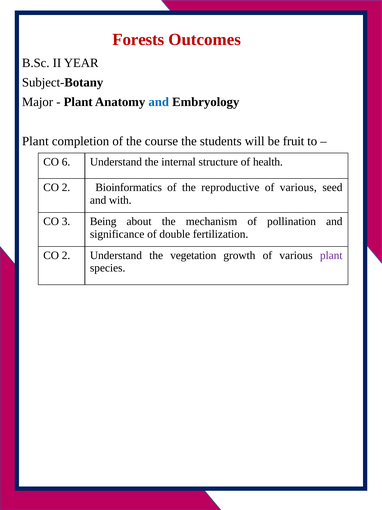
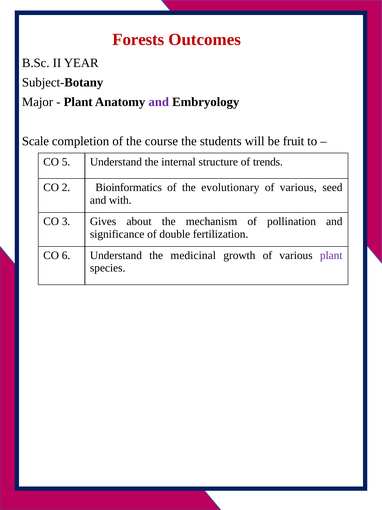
and colour: blue -> purple (159, 102)
Plant: Plant -> Scale (35, 141)
6: 6 -> 5 (66, 162)
health: health -> trends (268, 162)
reproductive: reproductive -> evolutionary (230, 187)
Being: Being -> Gives (103, 221)
2: 2 -> 6 (66, 255)
vegetation: vegetation -> medicinal (193, 255)
